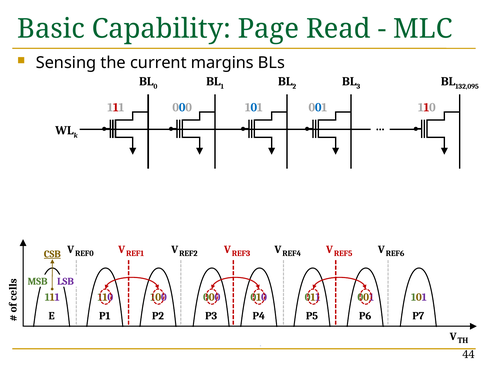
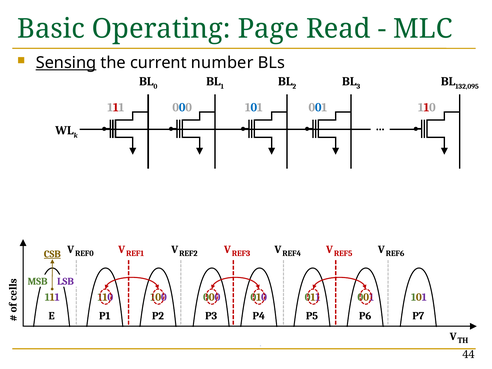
Capability: Capability -> Operating (161, 29)
Sensing underline: none -> present (66, 63)
margins: margins -> number (222, 63)
